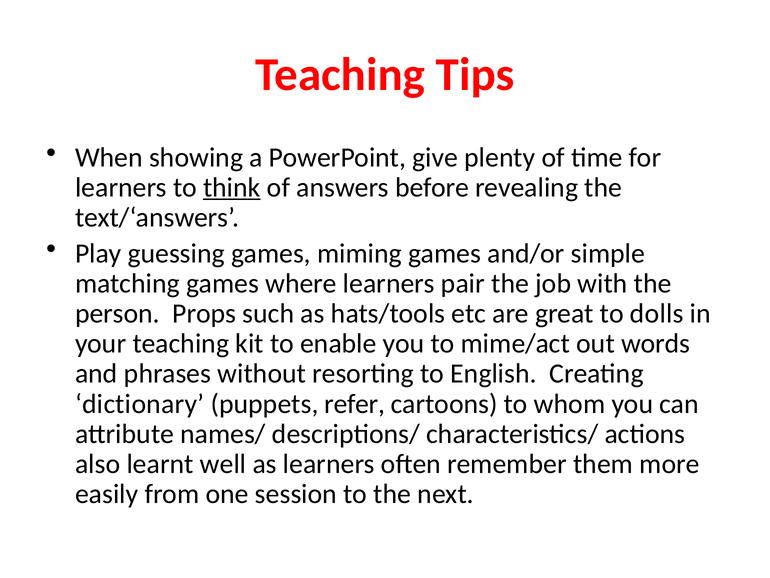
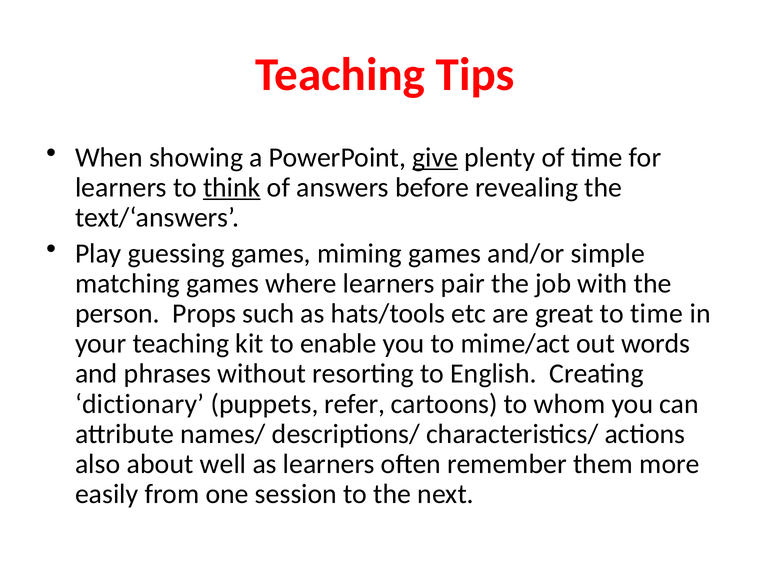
give underline: none -> present (435, 157)
to dolls: dolls -> time (657, 313)
learnt: learnt -> about (160, 463)
